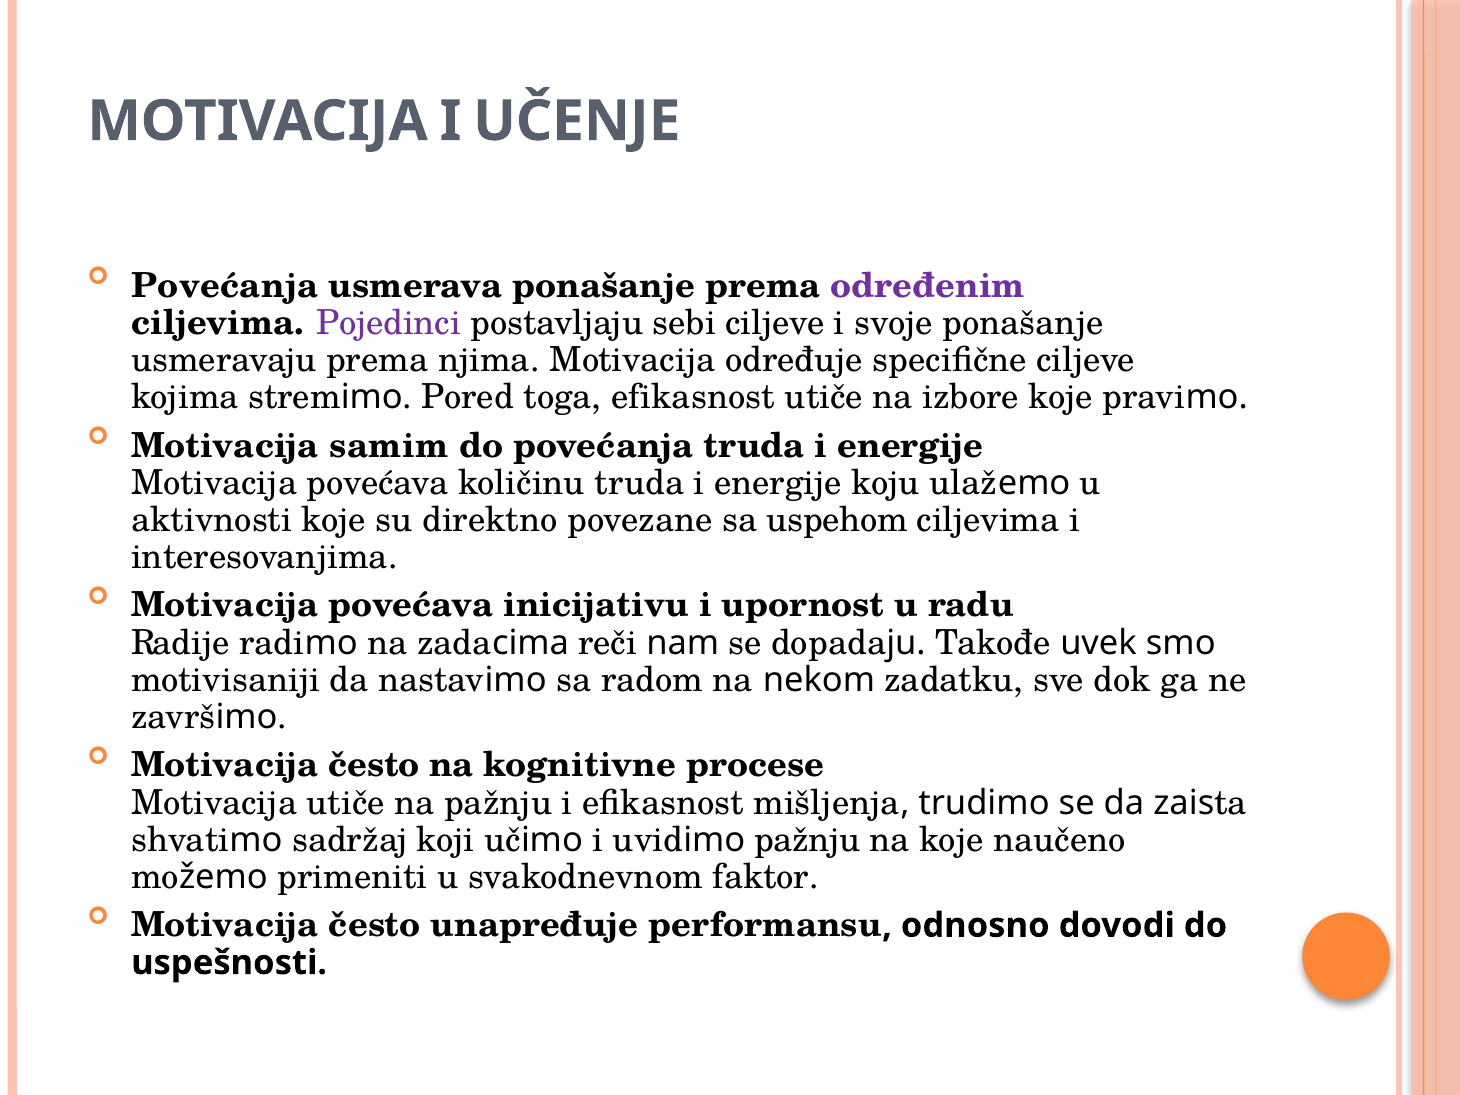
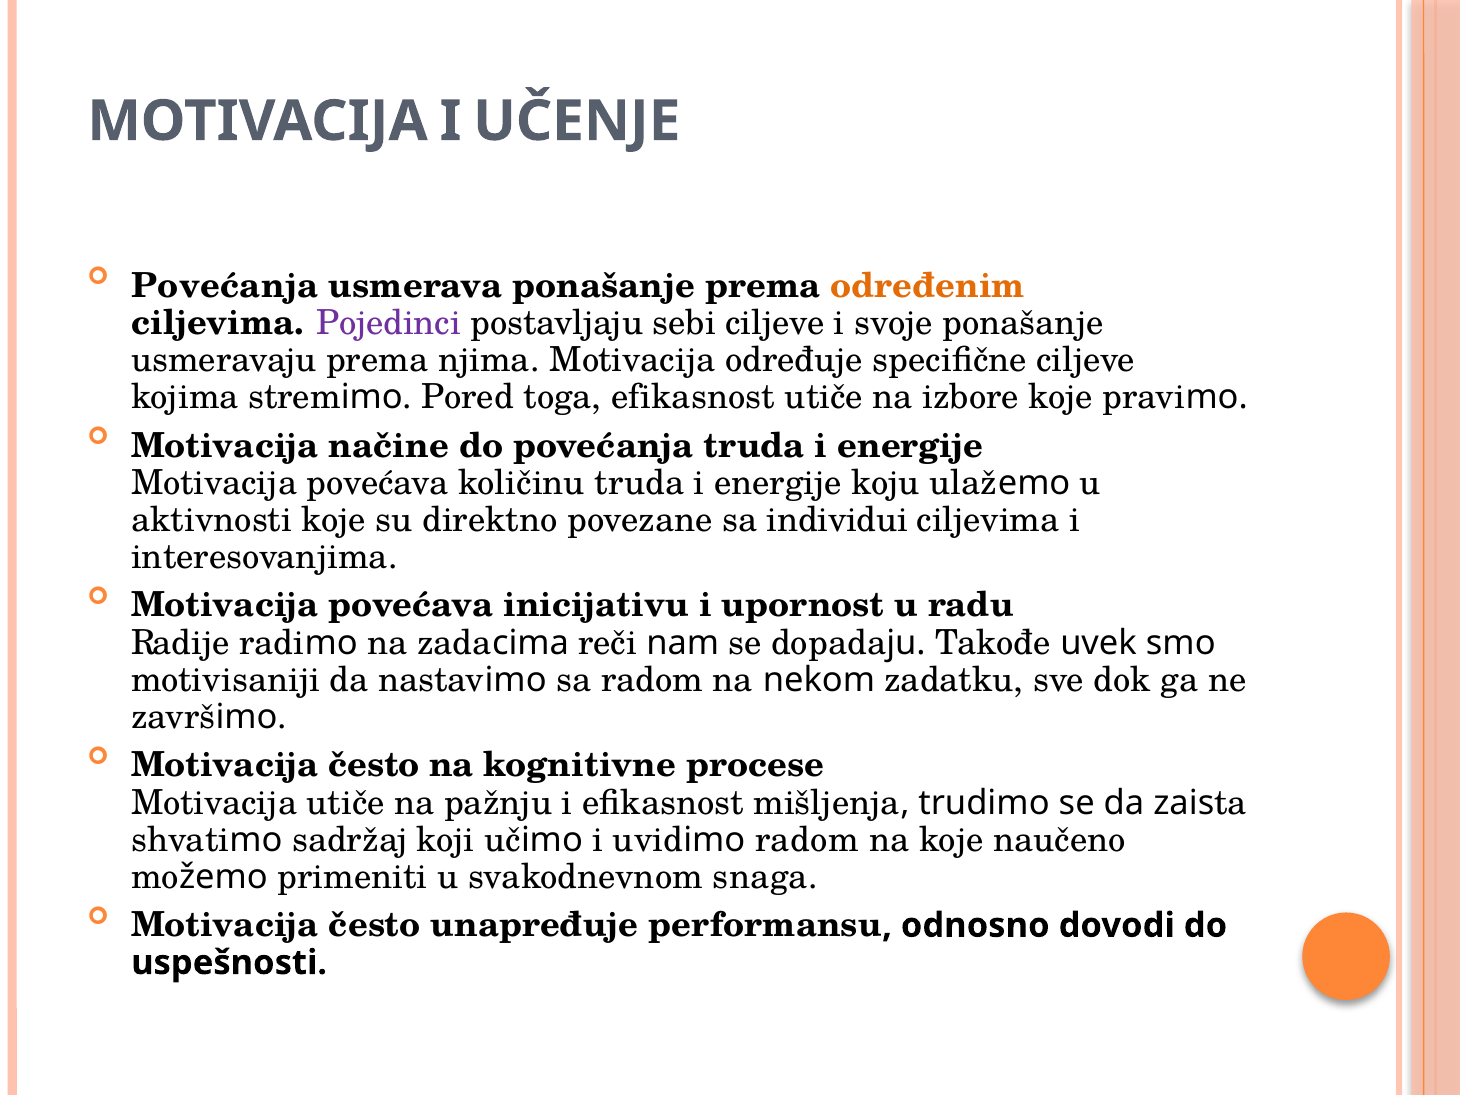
određenim colour: purple -> orange (928, 286)
samim: samim -> načine (389, 446)
uspehom: uspehom -> individui (837, 520)
uvidimo pažnju: pažnju -> radom (807, 840)
faktor: faktor -> snaga (765, 877)
